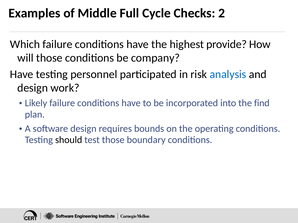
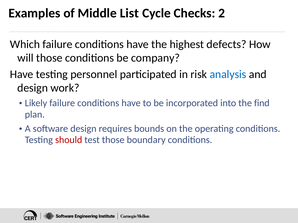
Full: Full -> List (129, 13)
provide: provide -> defects (226, 44)
should colour: black -> red (69, 140)
